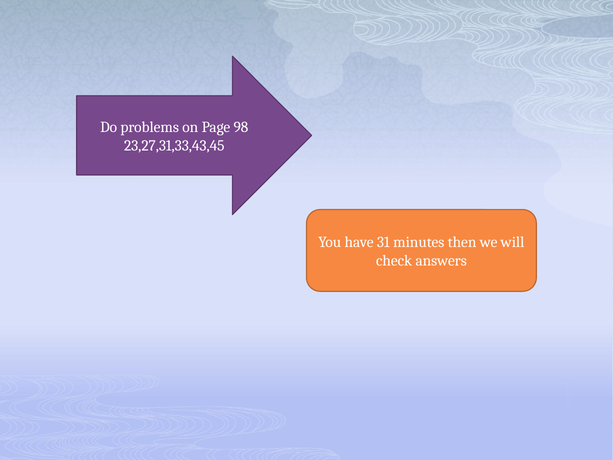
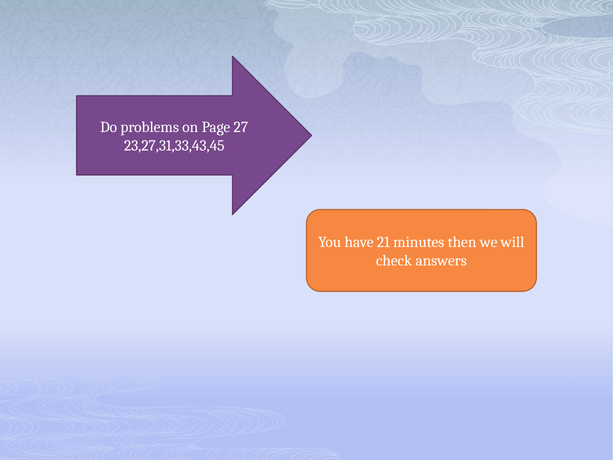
98: 98 -> 27 (241, 127)
31: 31 -> 21 (383, 242)
